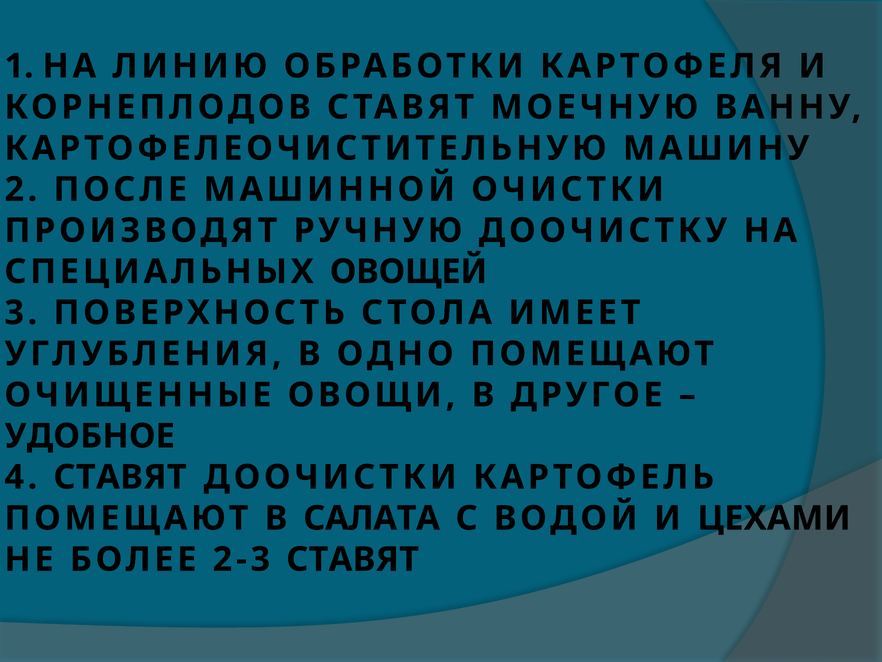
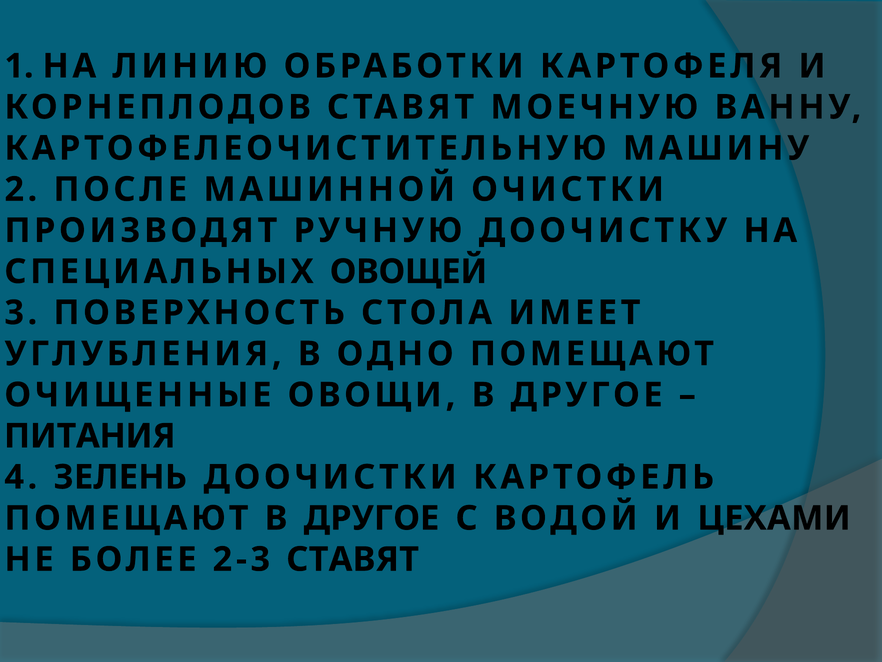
УДОБНОЕ: УДОБНОЕ -> ПИТАНИЯ (90, 436)
4 СТАВЯТ: СТАВЯТ -> ЗЕЛЕНЬ (120, 477)
ПОМЕЩАЮТ В САЛАТА: САЛАТА -> ДРУГОЕ (371, 518)
